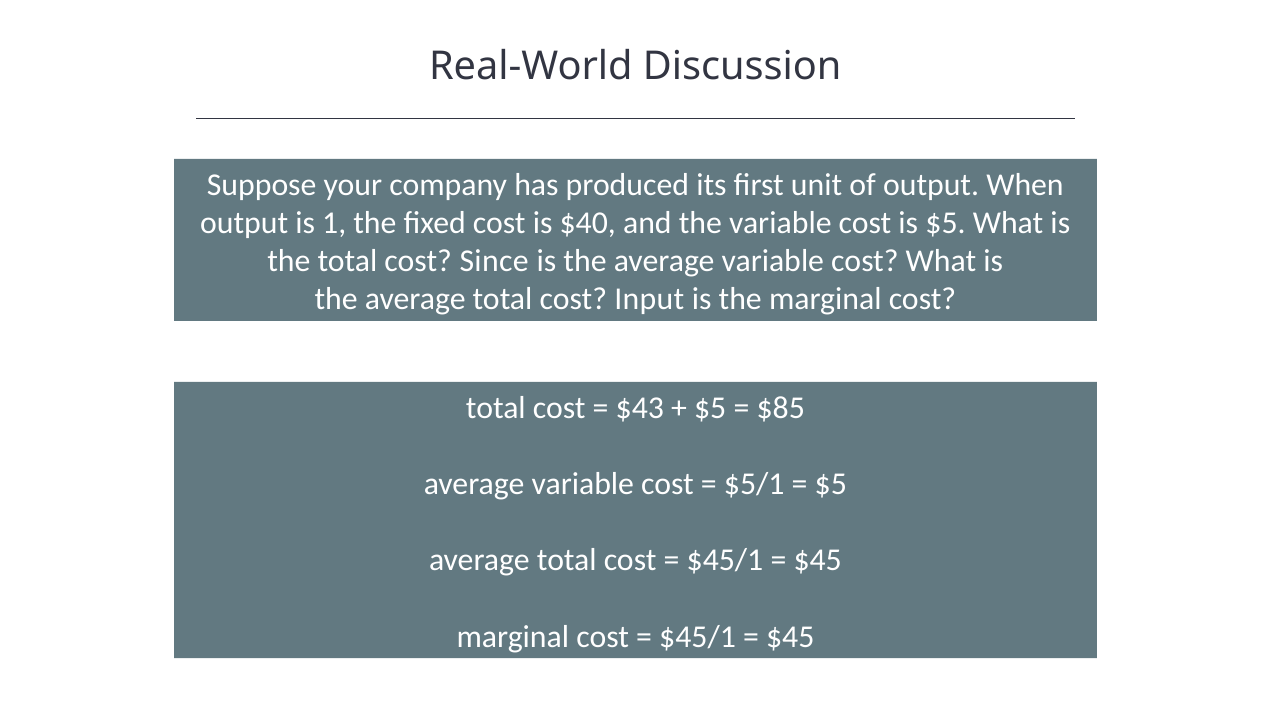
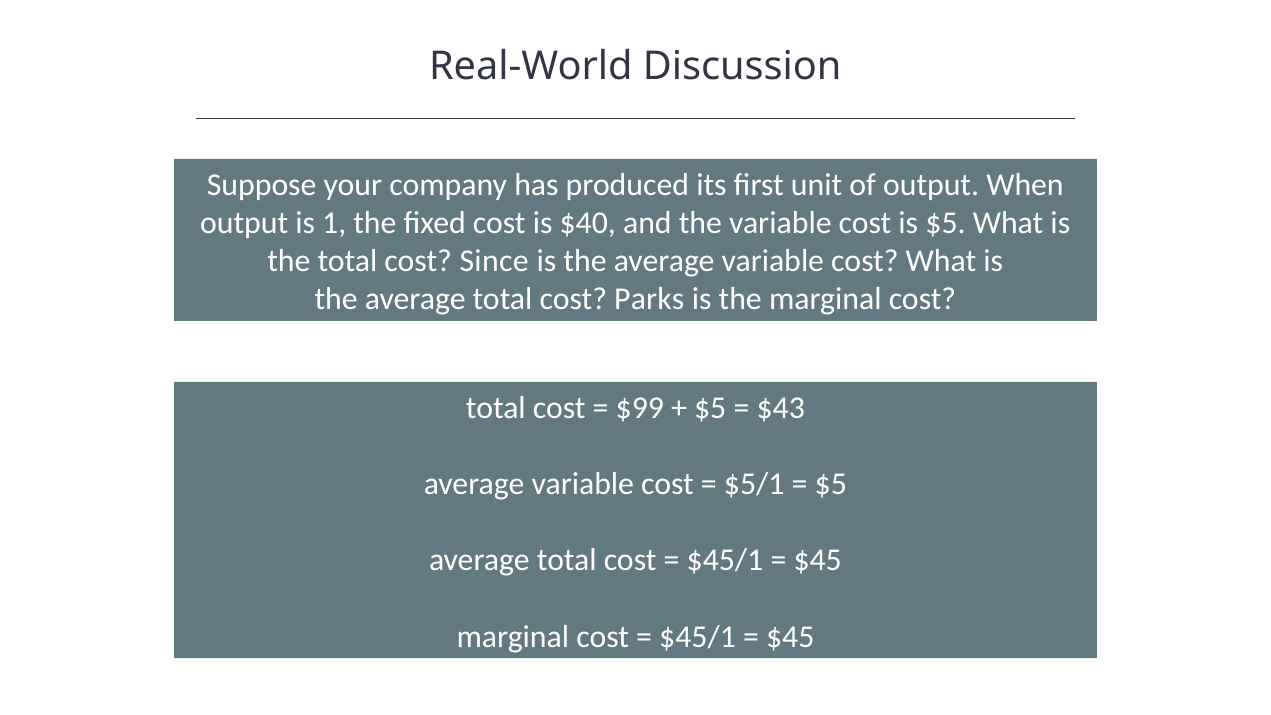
Input: Input -> Parks (649, 299)
$43: $43 -> $99 (640, 408)
$85: $85 -> $43 (781, 408)
